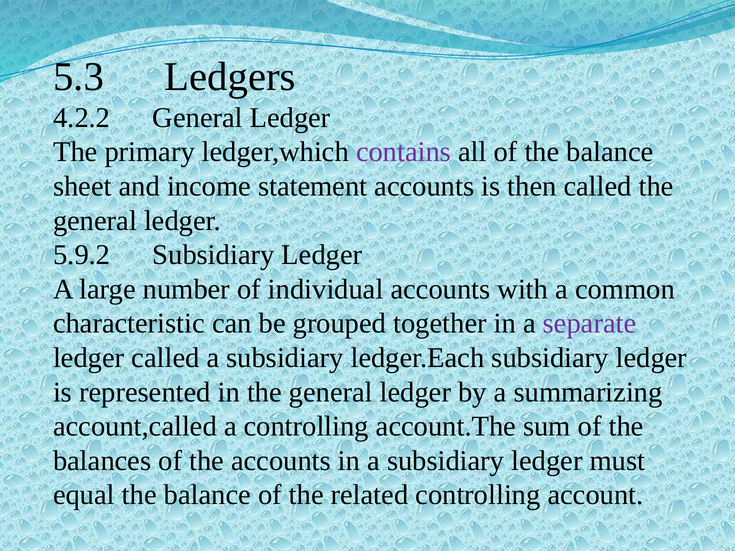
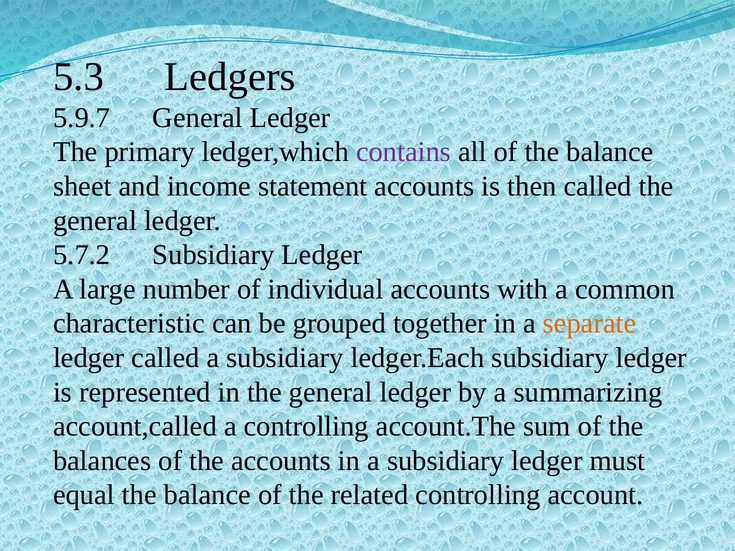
4.2.2: 4.2.2 -> 5.9.7 (82, 118)
5.9.2: 5.9.2 -> 5.7.2 (82, 255)
separate colour: purple -> orange (590, 324)
